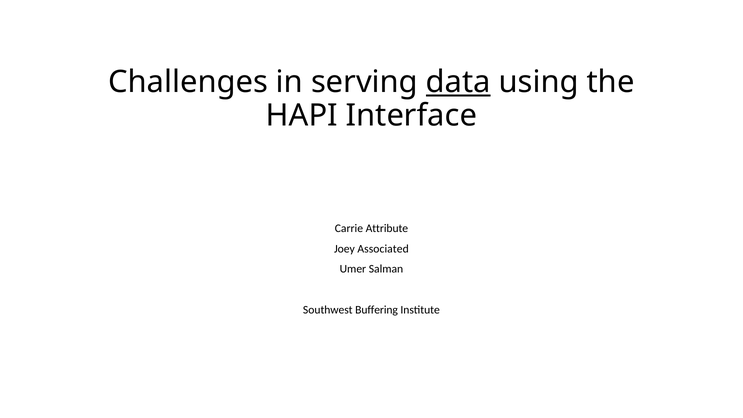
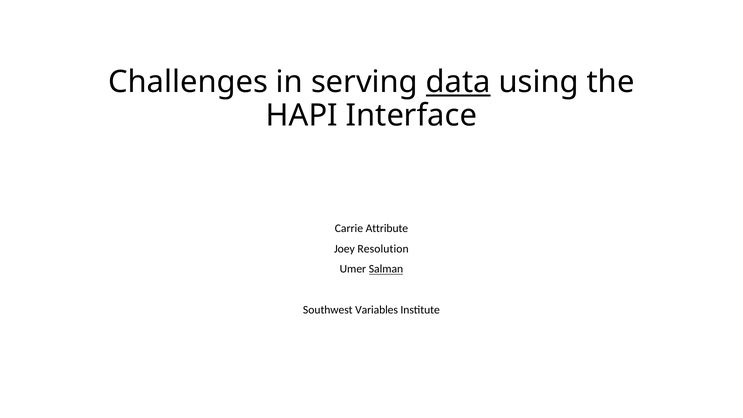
Associated: Associated -> Resolution (383, 249)
Salman underline: none -> present (386, 269)
Buffering: Buffering -> Variables (377, 310)
